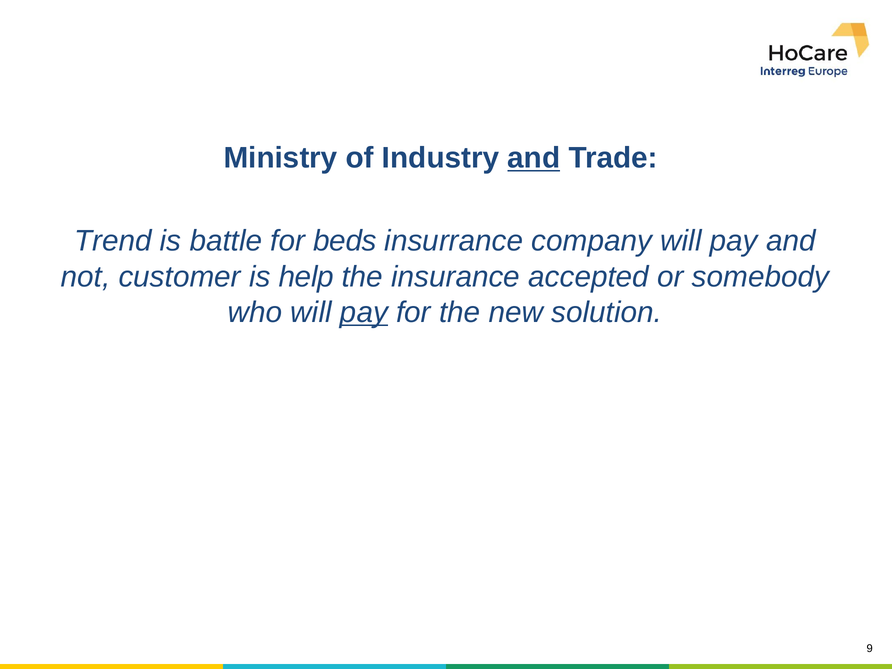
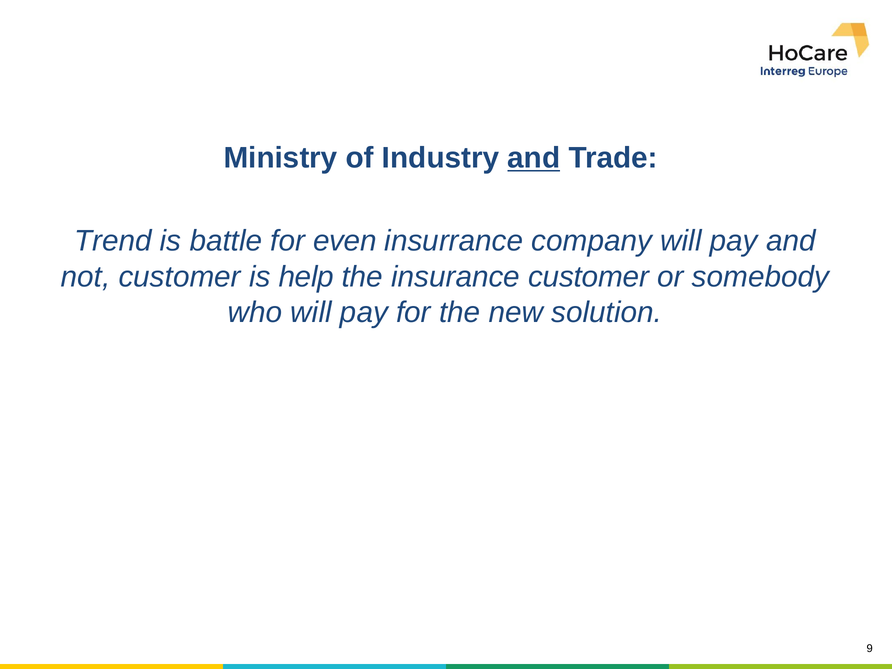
beds: beds -> even (345, 241)
insurance accepted: accepted -> customer (589, 277)
pay underline: present -> none (364, 312)
